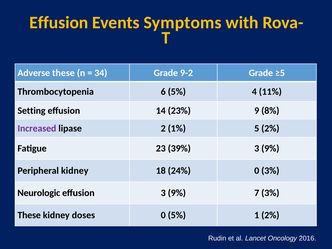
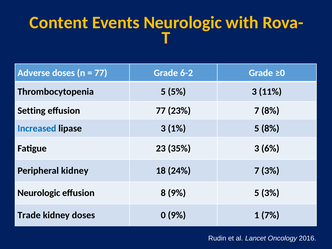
Effusion: Effusion -> Content (59, 23)
Events Symptoms: Symptoms -> Neurologic (183, 23)
Adverse these: these -> doses (64, 73)
34: 34 -> 77 (101, 73)
9-2: 9-2 -> 6-2 (187, 73)
≥5: ≥5 -> ≥0 (280, 73)
Thrombocytopenia 6: 6 -> 5 (163, 92)
5% 4: 4 -> 3 (254, 92)
effusion 14: 14 -> 77 (161, 111)
23% 9: 9 -> 7 (257, 111)
Increased colour: purple -> blue (37, 128)
lipase 2: 2 -> 3 (163, 128)
5 2%: 2% -> 8% (270, 128)
39%: 39% -> 35% (179, 149)
9%: 9% -> 6% (270, 149)
24% 0: 0 -> 7 (257, 171)
effusion 3: 3 -> 8 (163, 193)
9% 7: 7 -> 5 (257, 193)
These: These -> Trade (29, 215)
0 5%: 5% -> 9% (177, 215)
1 2%: 2% -> 7% (270, 215)
